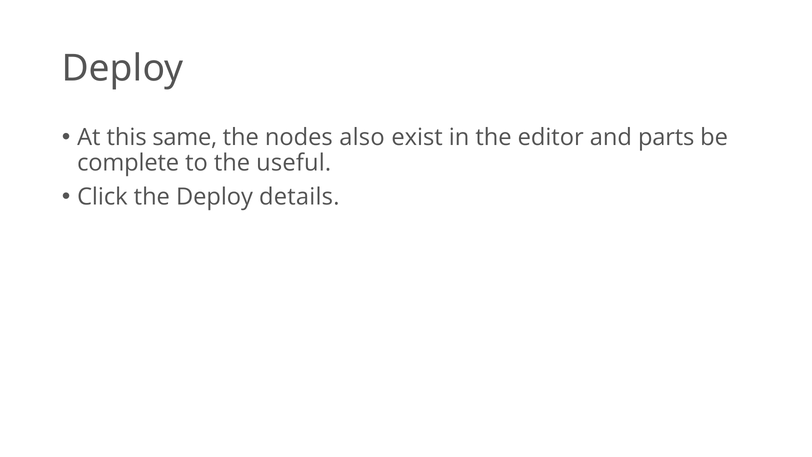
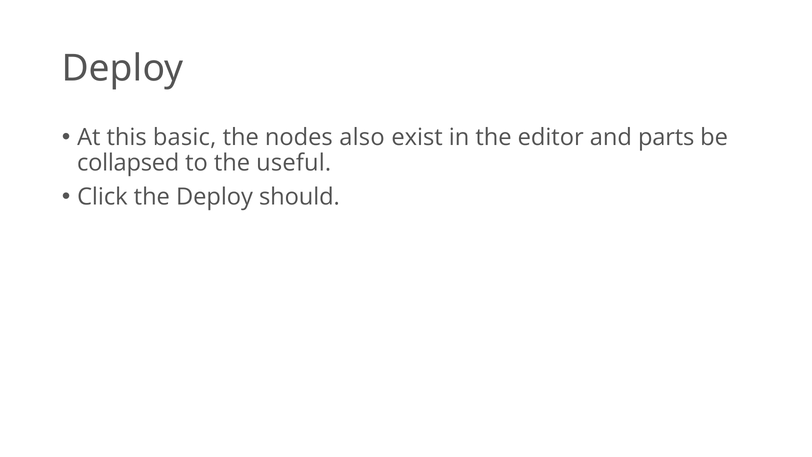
same: same -> basic (185, 137)
complete: complete -> collapsed (128, 163)
details: details -> should (299, 197)
